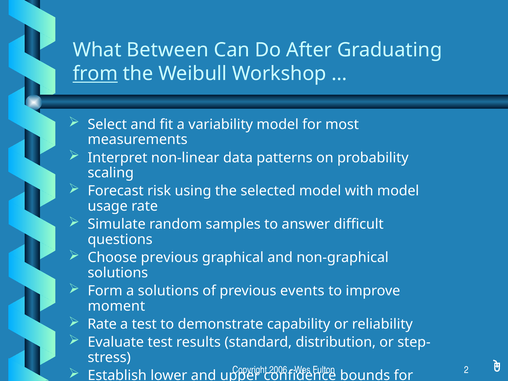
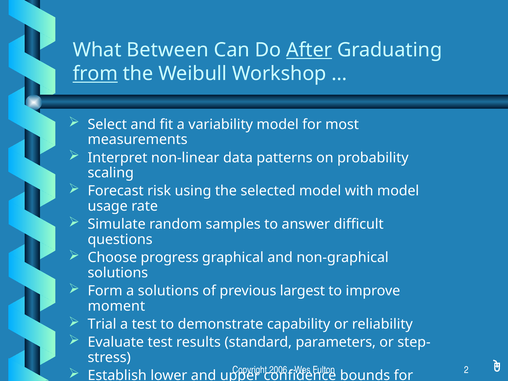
After underline: none -> present (309, 50)
Choose previous: previous -> progress (170, 258)
events: events -> largest (302, 291)
Rate: Rate -> Trial (102, 324)
distribution: distribution -> parameters (336, 342)
